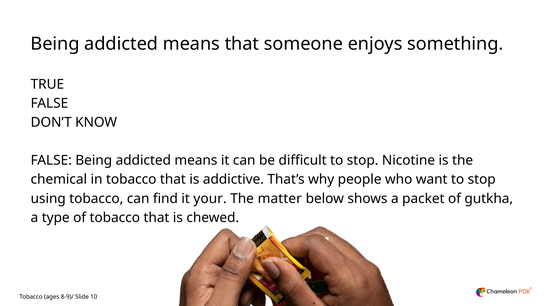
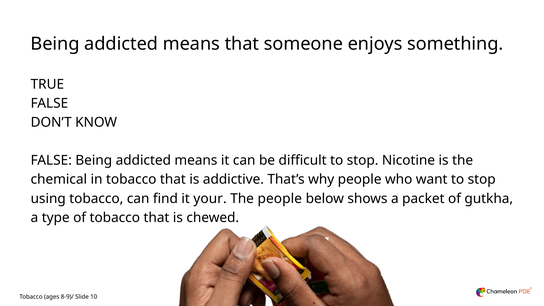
The matter: matter -> people (280, 199)
